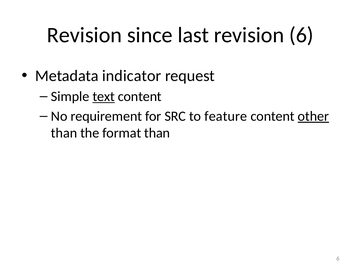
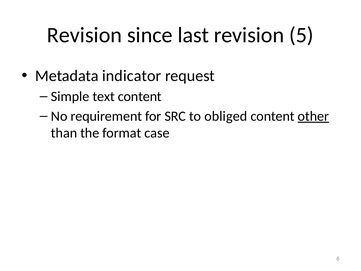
revision 6: 6 -> 5 (301, 35)
text underline: present -> none (104, 96)
feature: feature -> obliged (226, 116)
format than: than -> case (157, 133)
